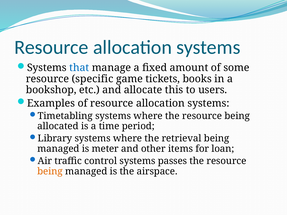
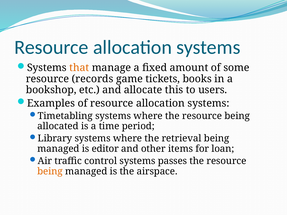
that colour: blue -> orange (79, 68)
specific: specific -> records (93, 79)
meter: meter -> editor (105, 149)
